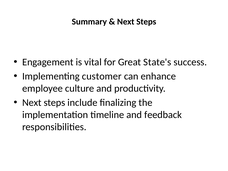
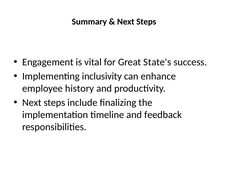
customer: customer -> inclusivity (102, 76)
culture: culture -> history (80, 88)
